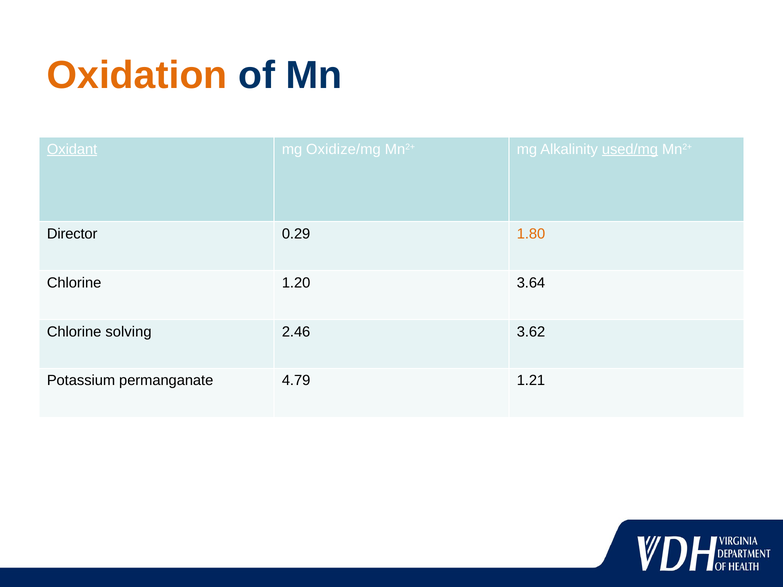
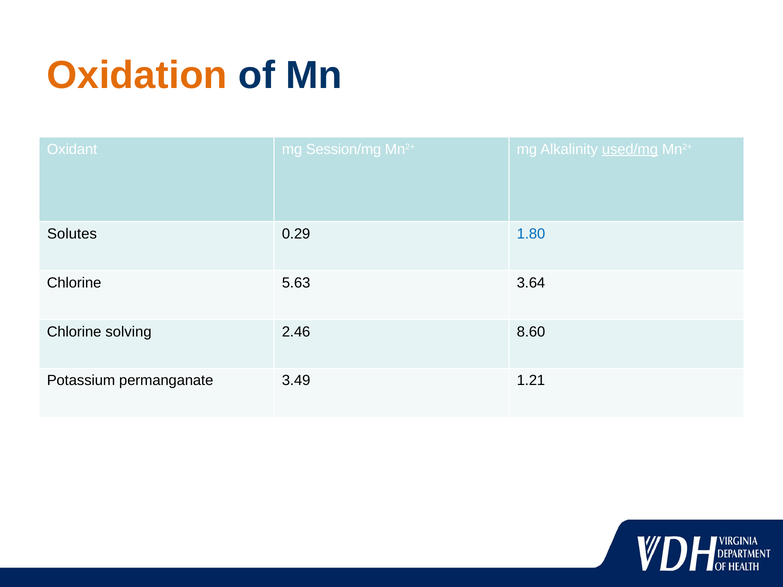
Oxidant underline: present -> none (72, 149)
Oxidize/mg: Oxidize/mg -> Session/mg (344, 149)
Director: Director -> Solutes (72, 234)
1.80 colour: orange -> blue (531, 234)
1.20: 1.20 -> 5.63 (296, 283)
3.62: 3.62 -> 8.60 (531, 332)
4.79: 4.79 -> 3.49 (296, 381)
